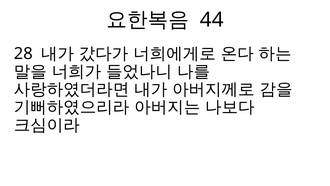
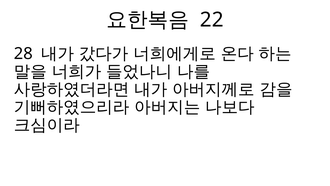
44: 44 -> 22 (212, 20)
